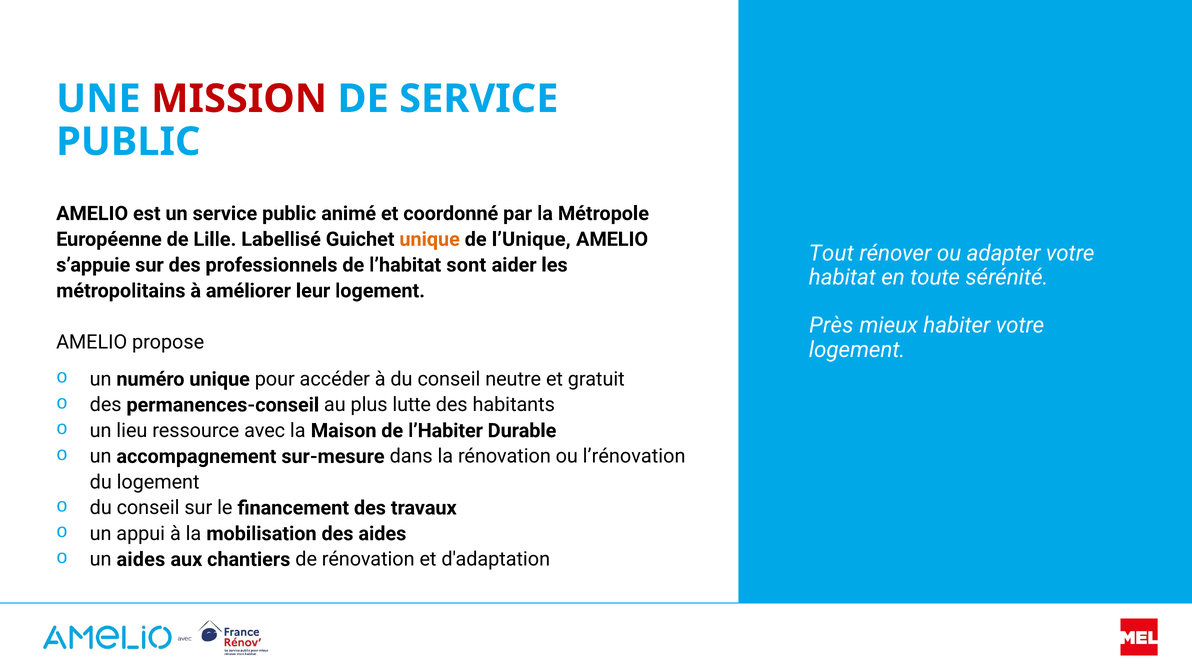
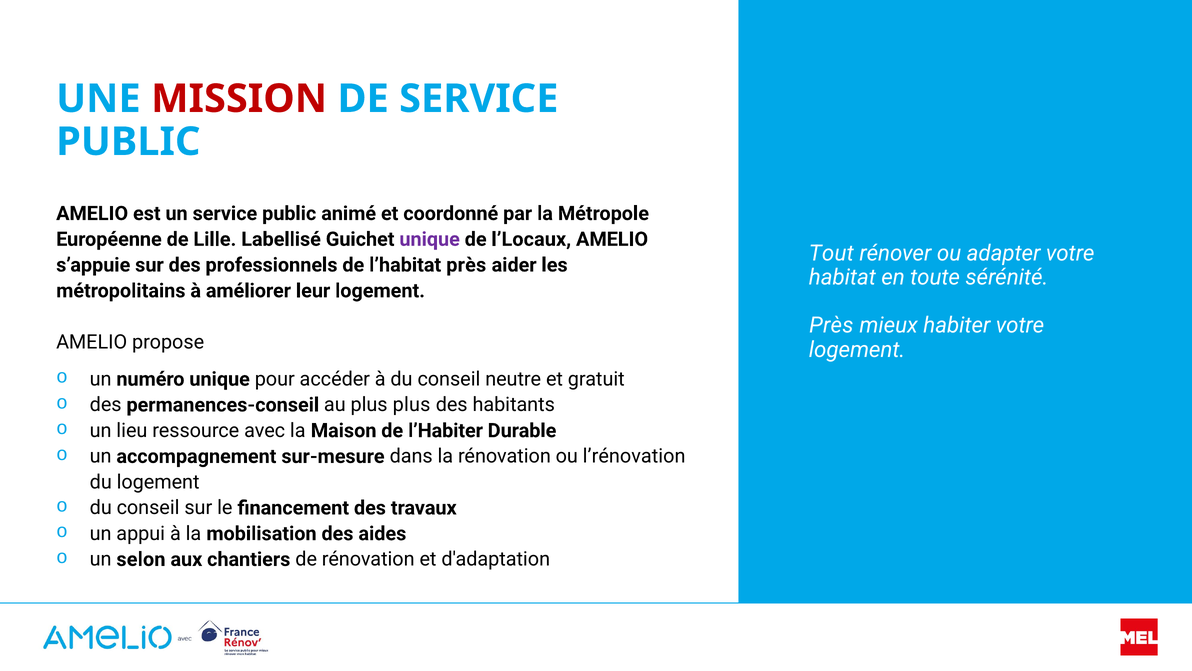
unique colour: orange -> purple (430, 239)
l’Unique: l’Unique -> l’Locaux (531, 239)
l’habitat sont: sont -> près (466, 265)
plus lutte: lutte -> plus (412, 405)
un aides: aides -> selon (141, 559)
